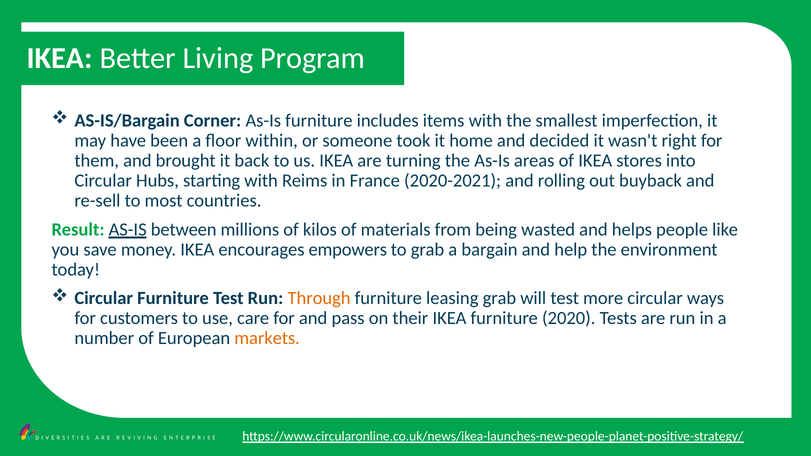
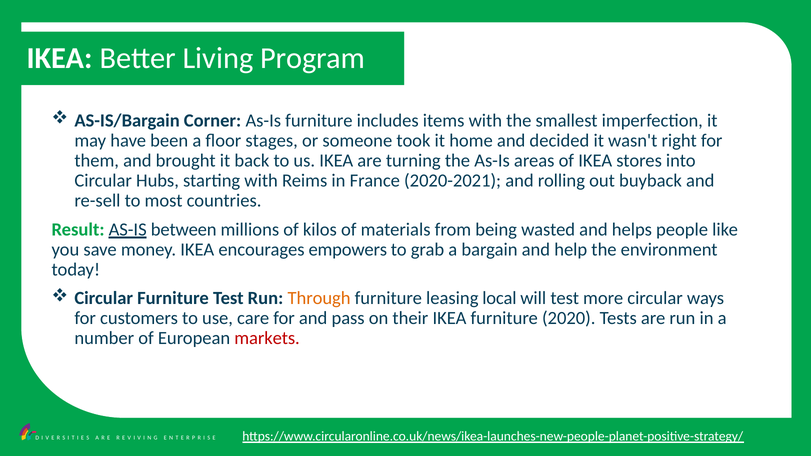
within: within -> stages (272, 141)
leasing grab: grab -> local (499, 298)
markets colour: orange -> red (267, 338)
